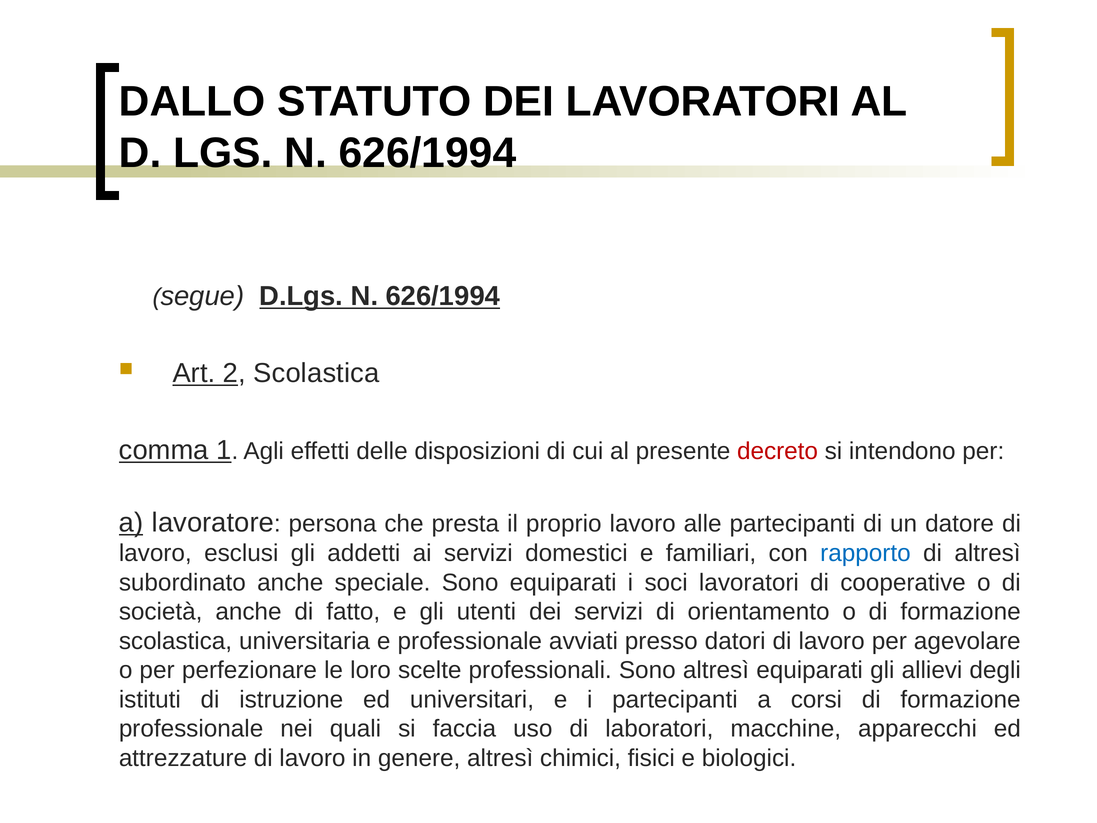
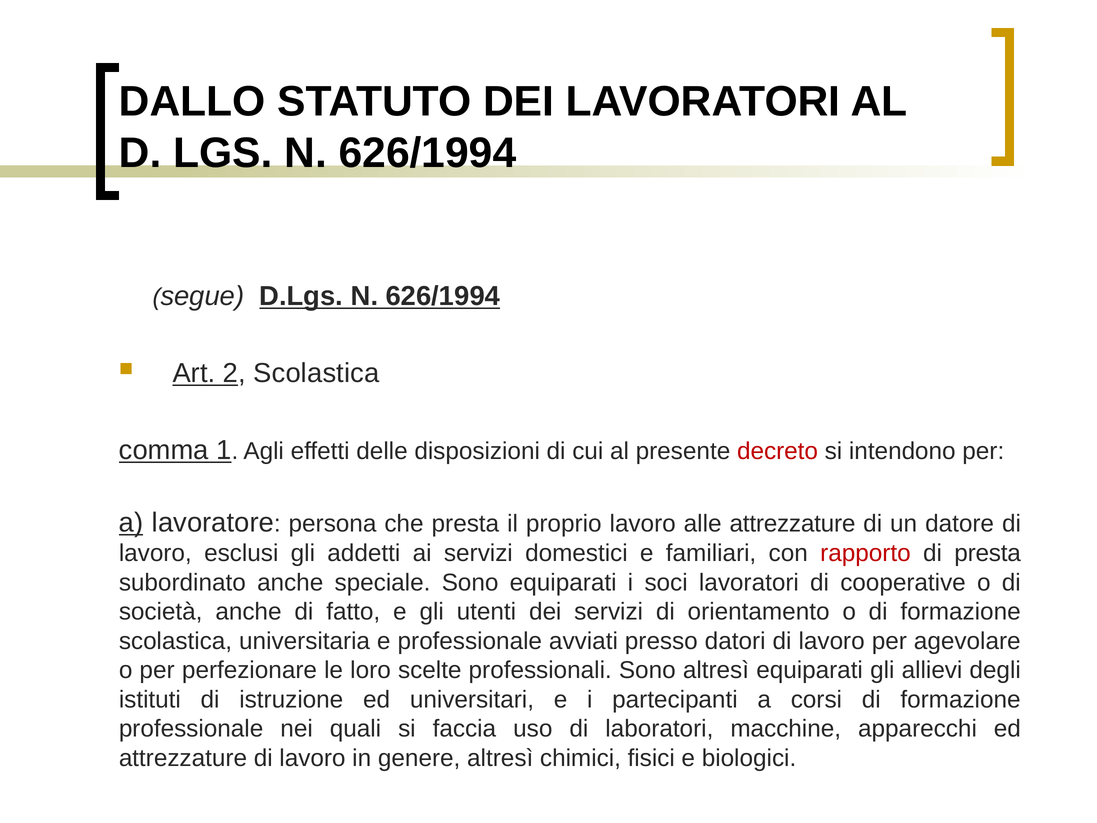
alle partecipanti: partecipanti -> attrezzature (793, 523)
rapporto colour: blue -> red (865, 553)
di altresì: altresì -> presta (988, 553)
